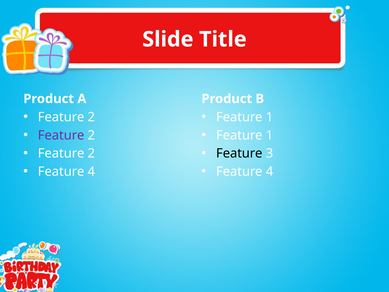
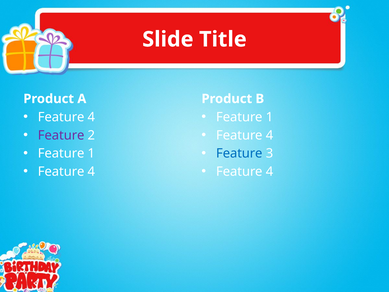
2: 2 -> 4 (91, 117)
1: 1 -> 4 (270, 135)
2: 2 -> 1 (91, 153)
Feature colour: black -> blue (239, 153)
